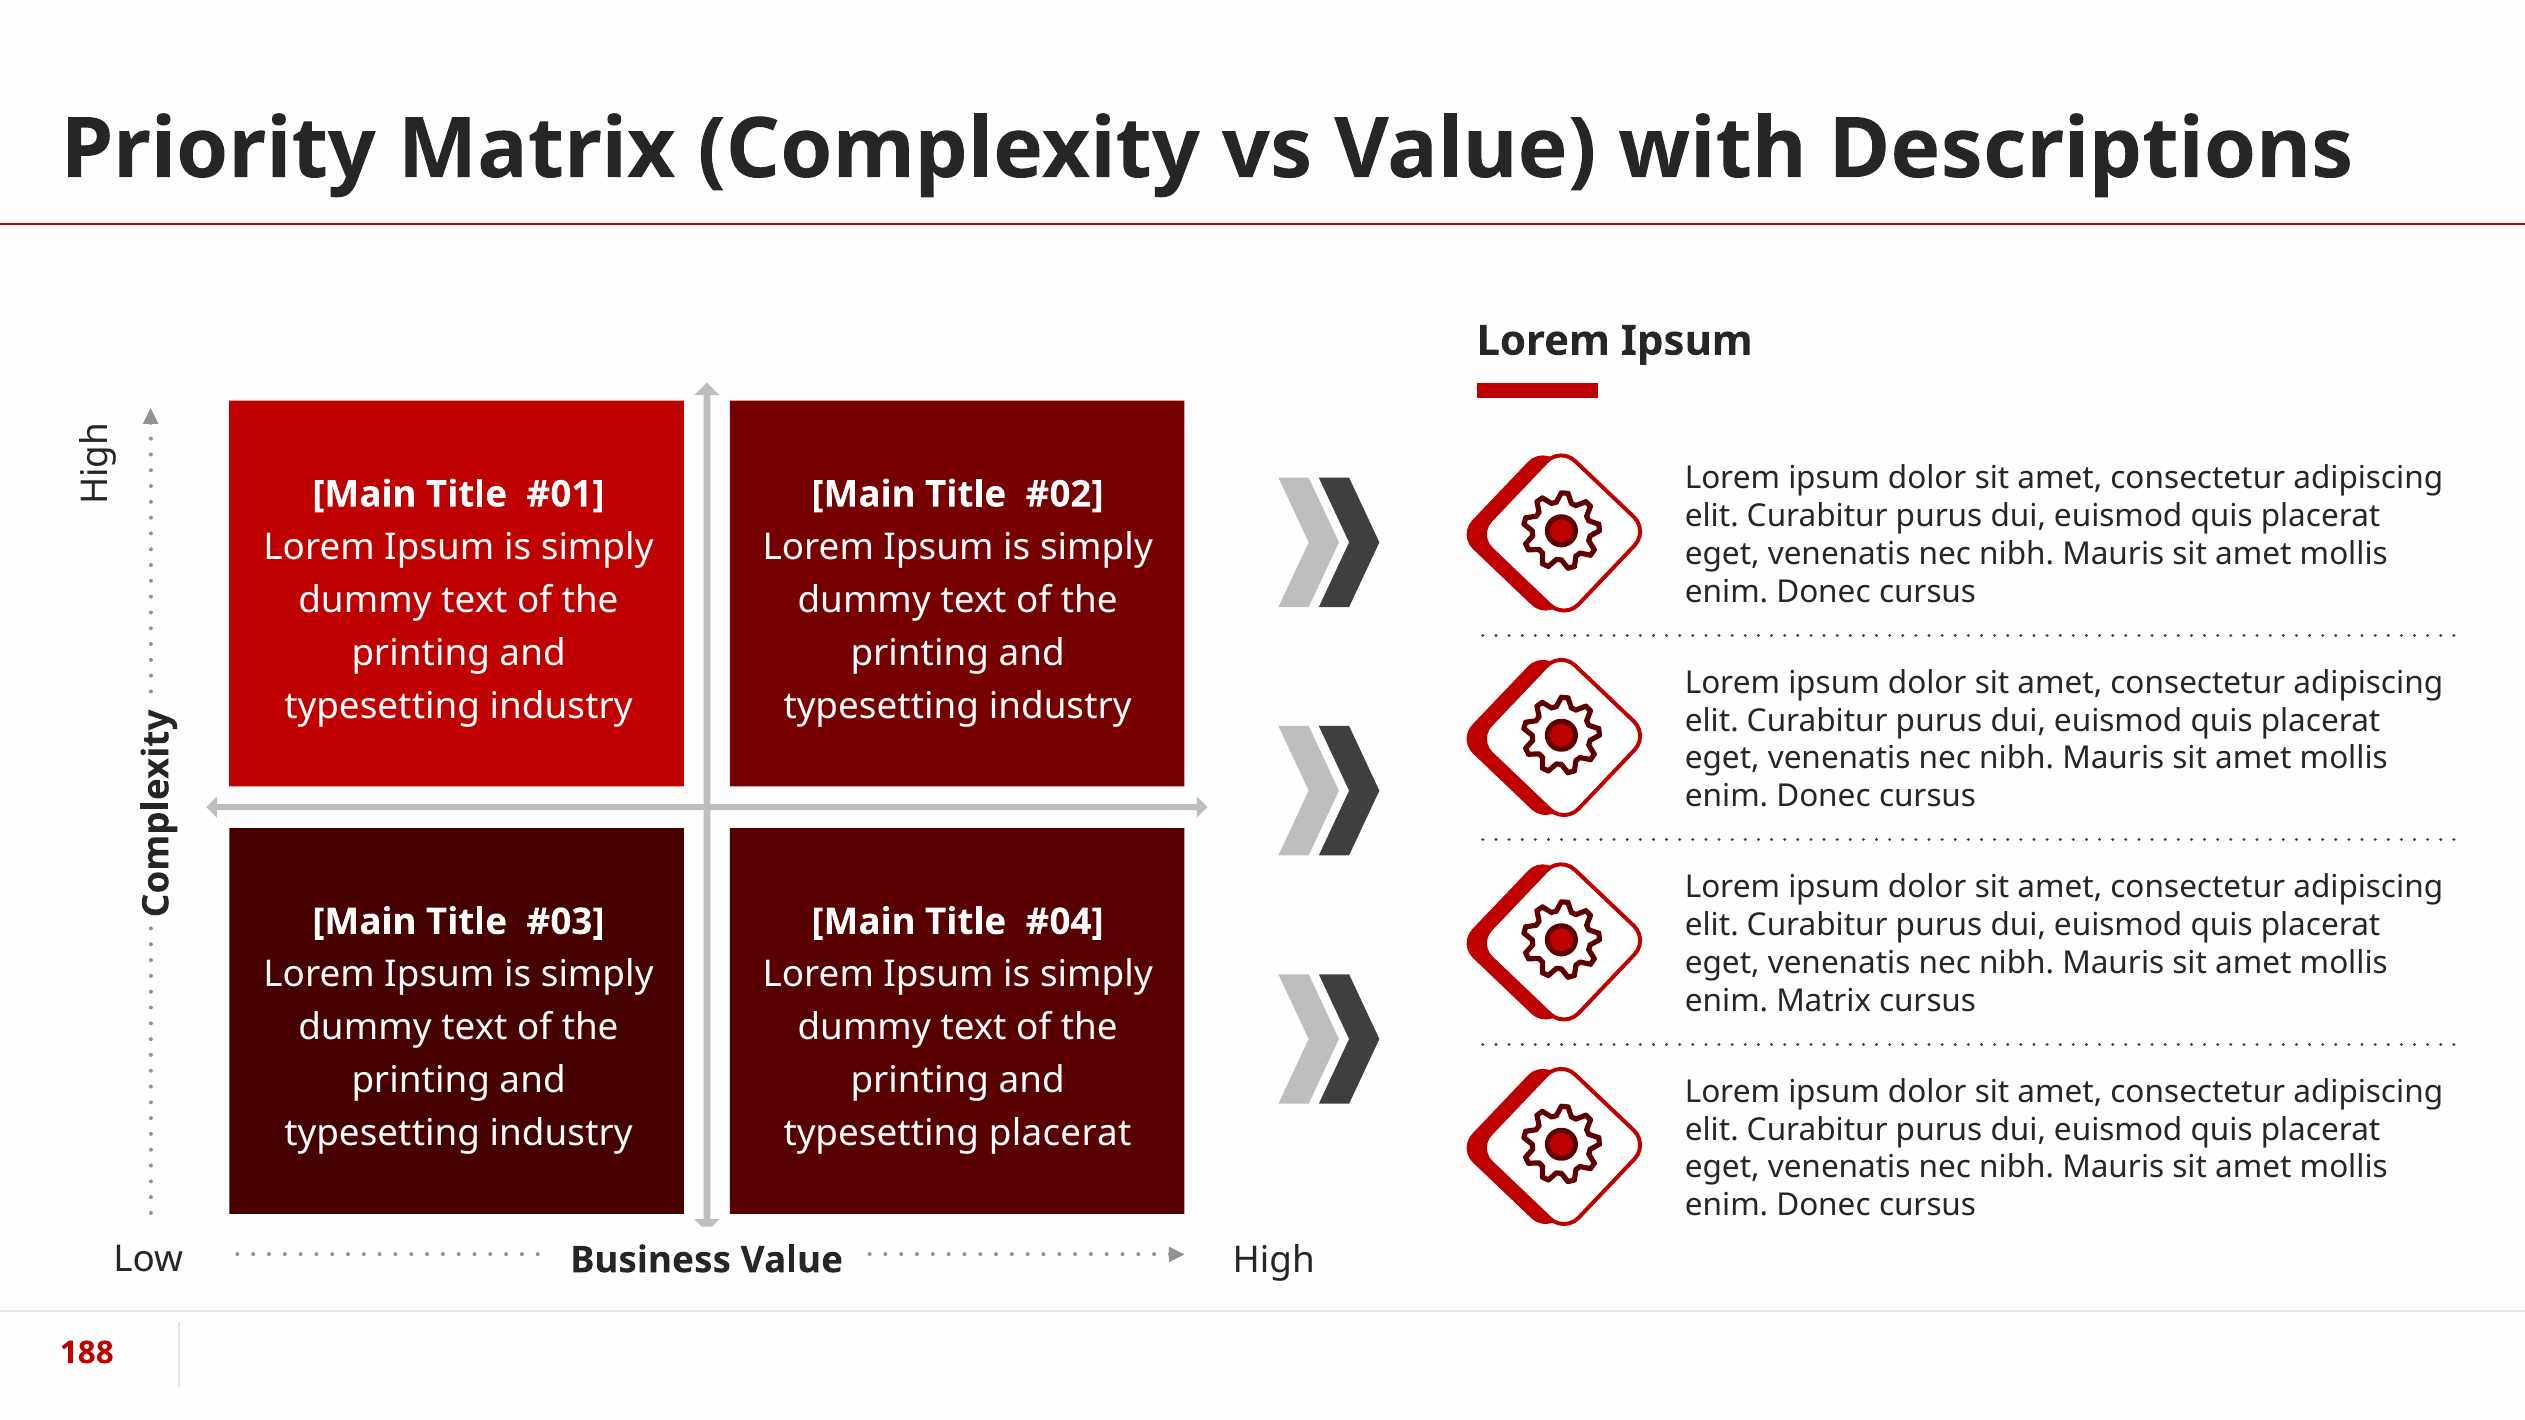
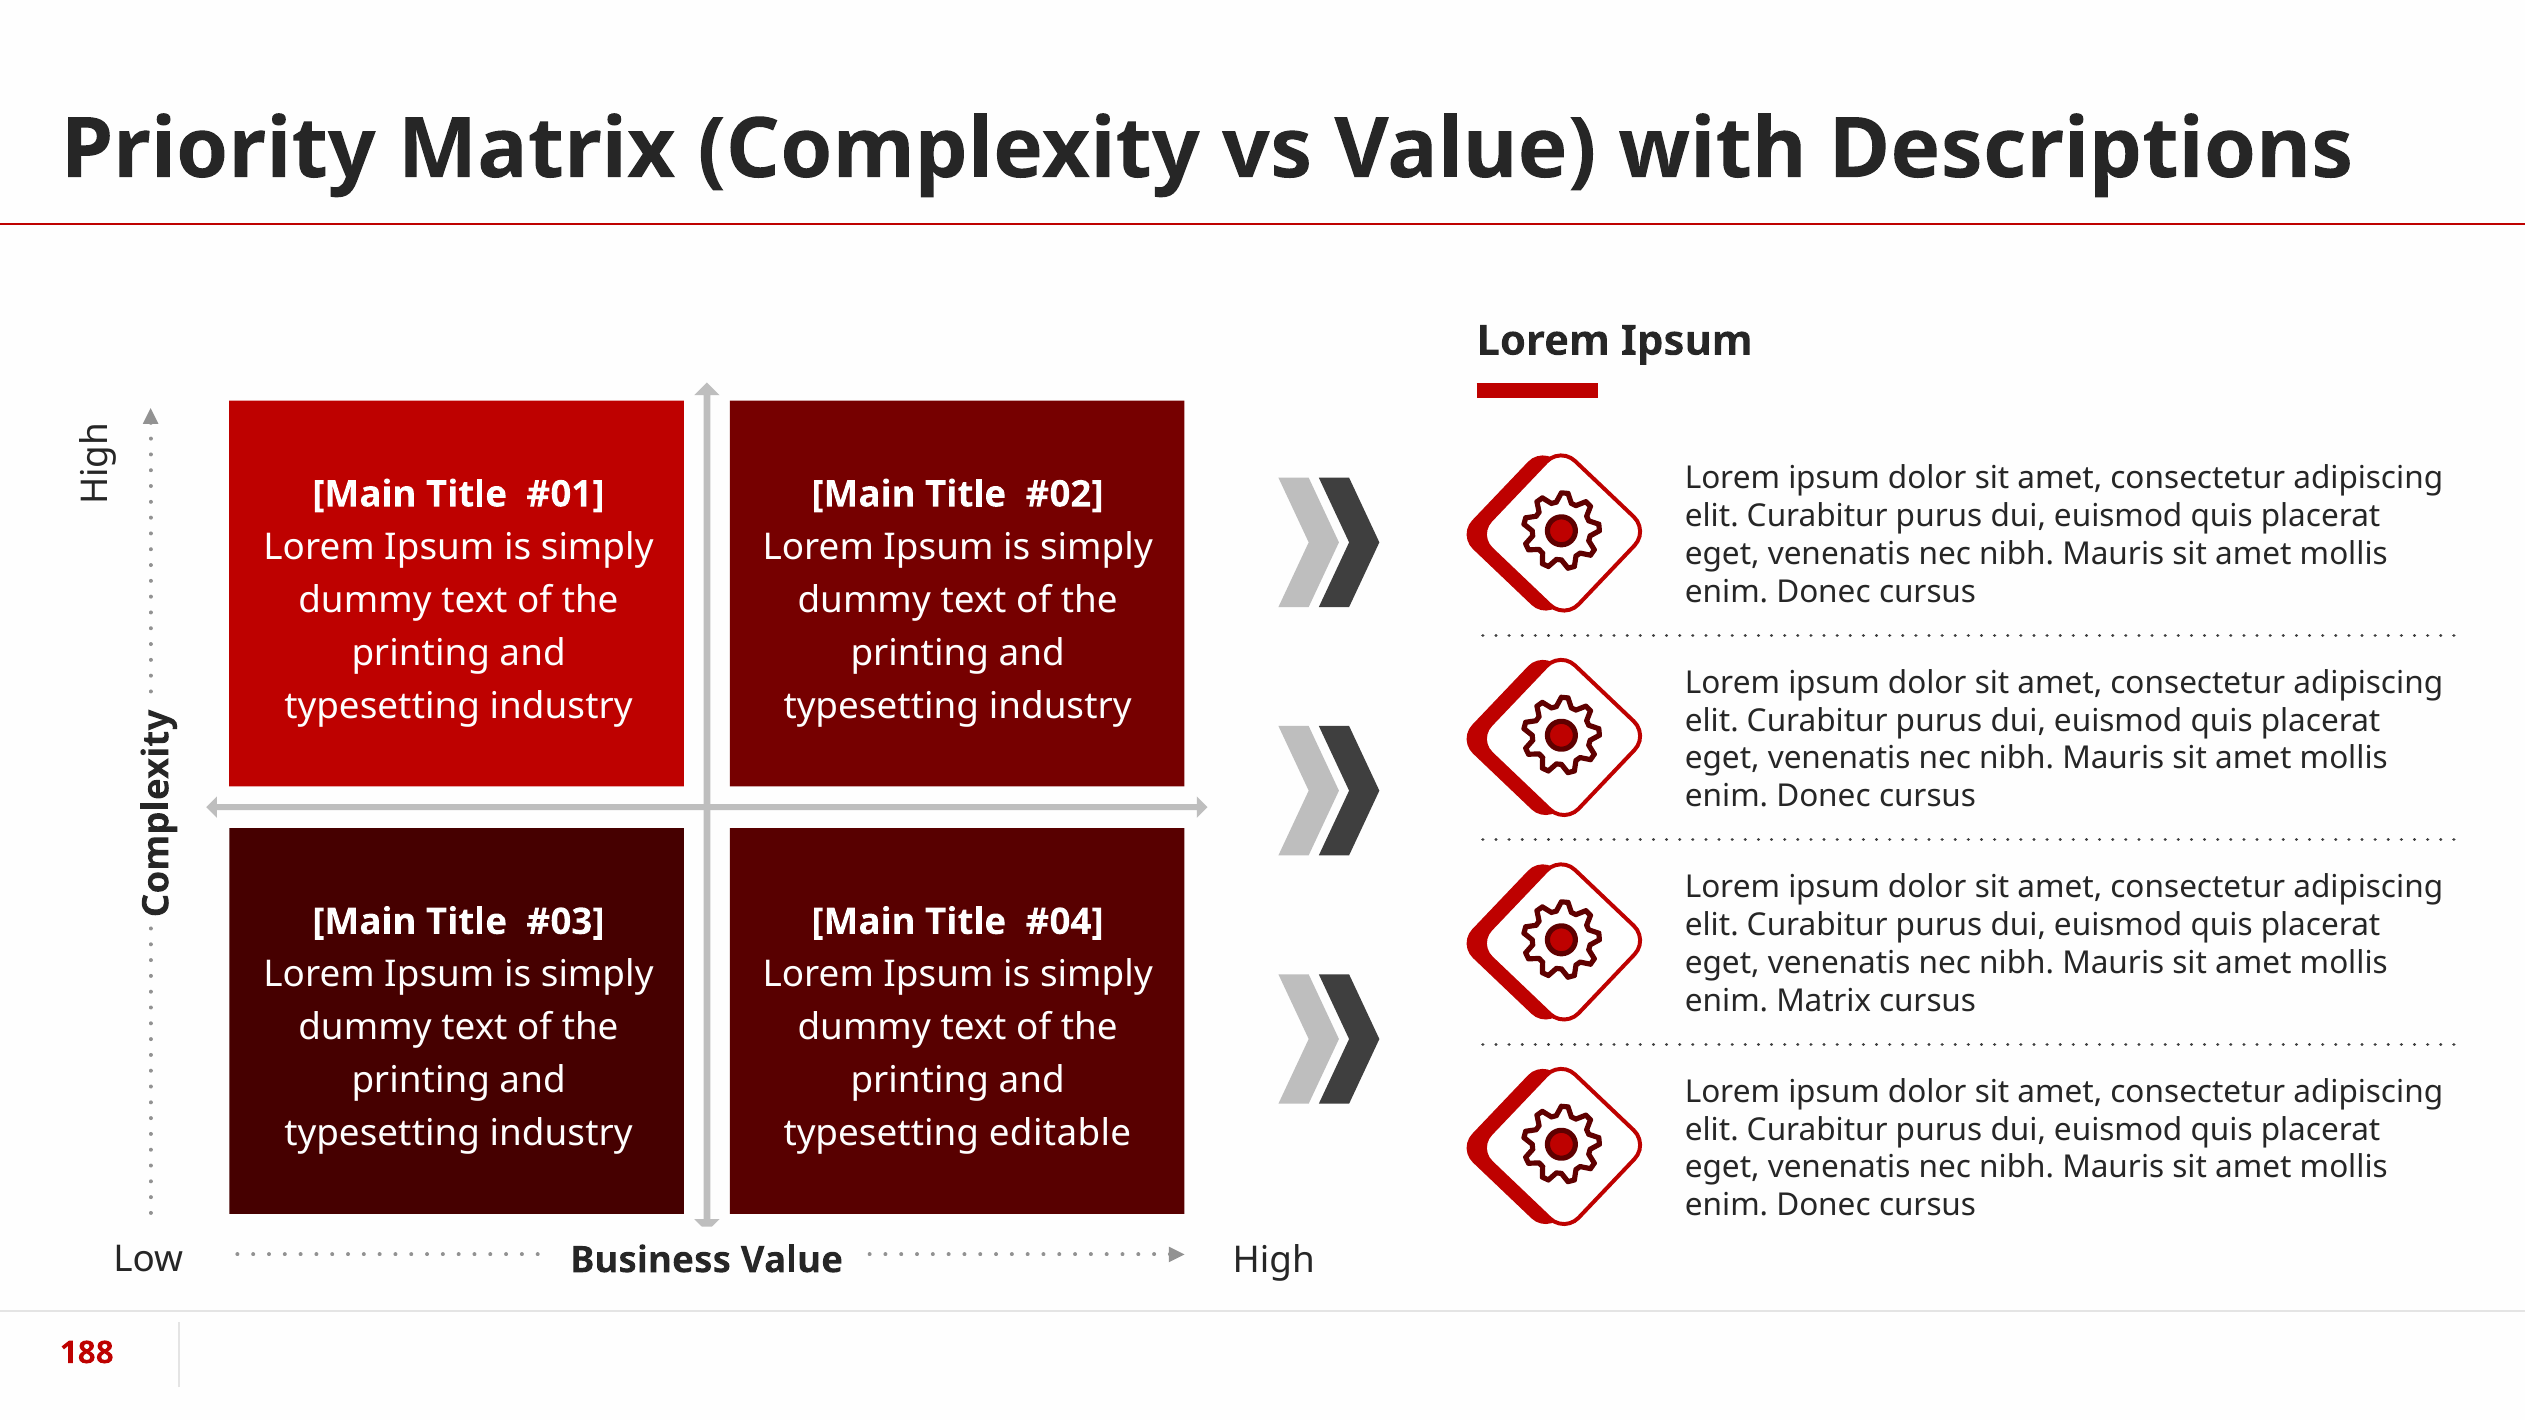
typesetting placerat: placerat -> editable (1060, 1134)
